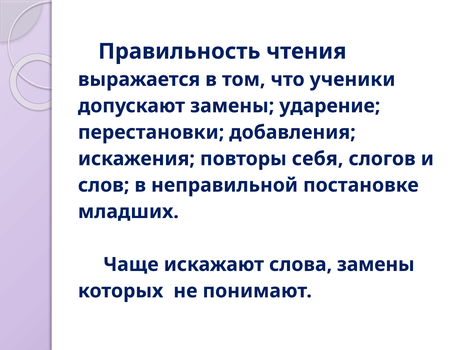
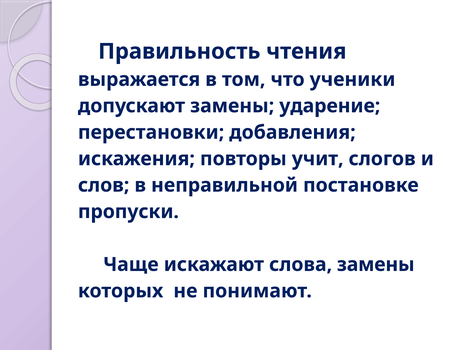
себя: себя -> учит (318, 159)
младших: младших -> пропуски (128, 212)
